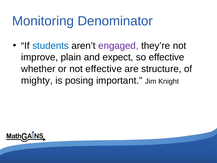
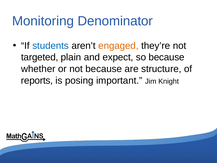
engaged colour: purple -> orange (118, 46)
improve: improve -> targeted (40, 57)
so effective: effective -> because (167, 57)
not effective: effective -> because (104, 69)
mighty: mighty -> reports (37, 80)
